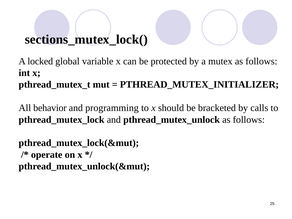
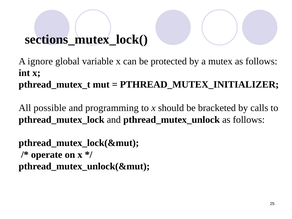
locked: locked -> ignore (40, 61)
behavior: behavior -> possible (50, 108)
